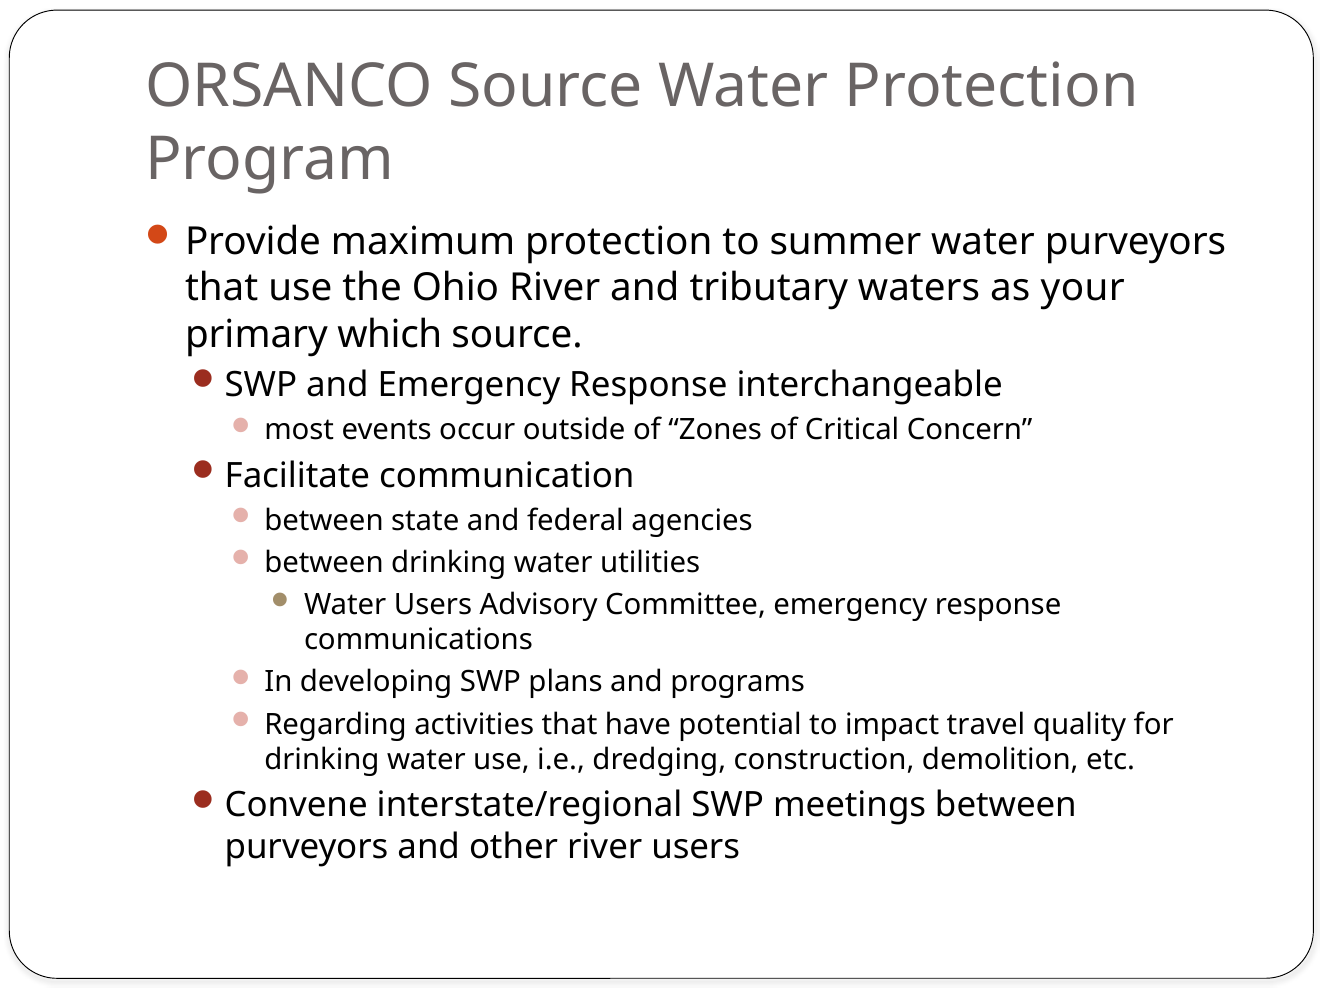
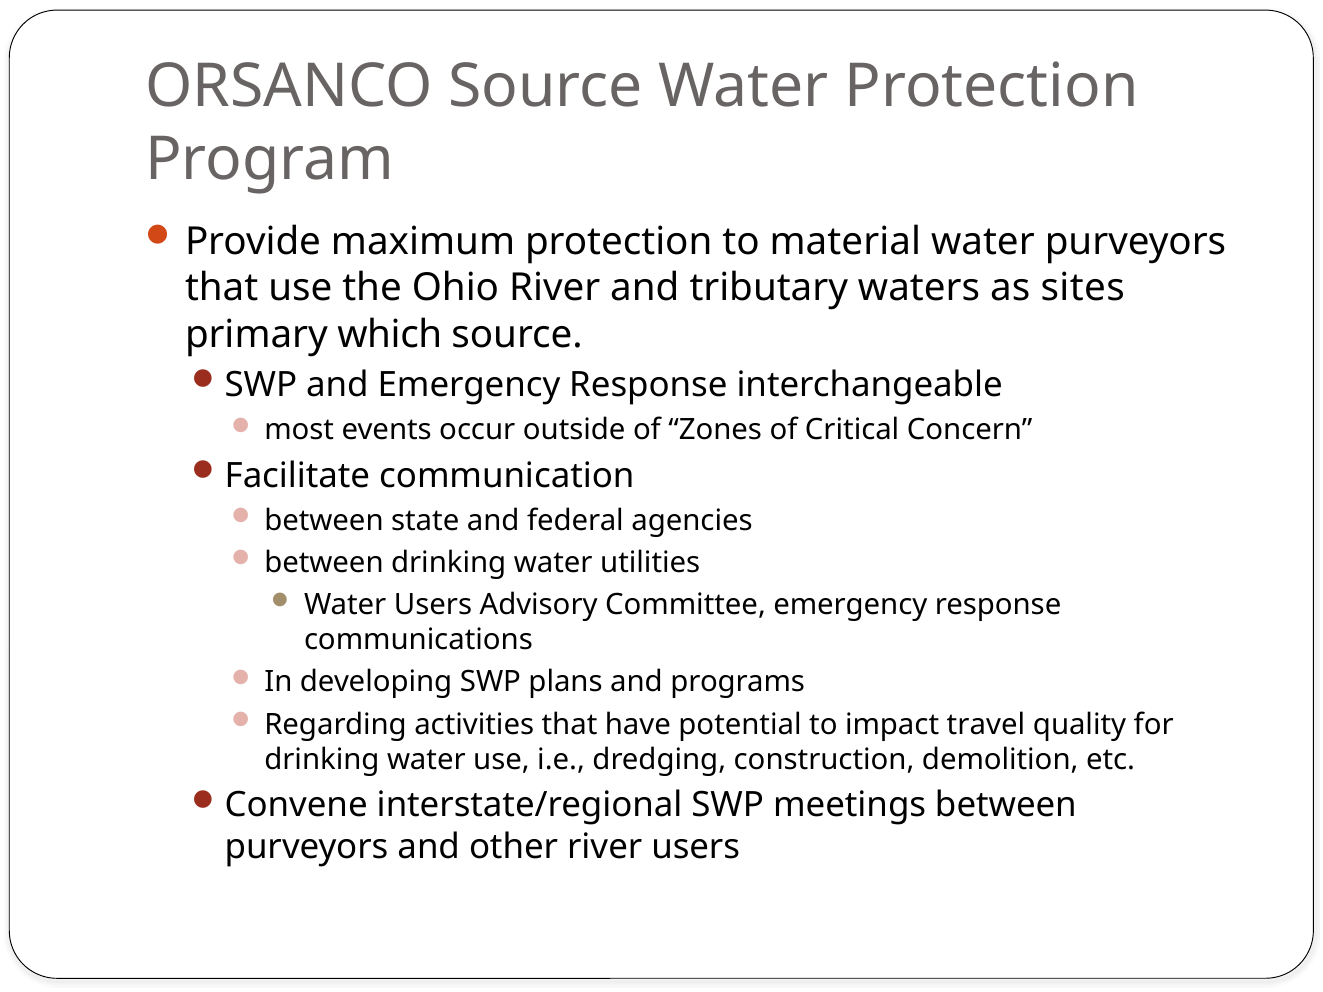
summer: summer -> material (845, 242)
your: your -> sites (1083, 288)
